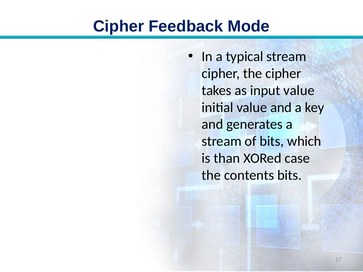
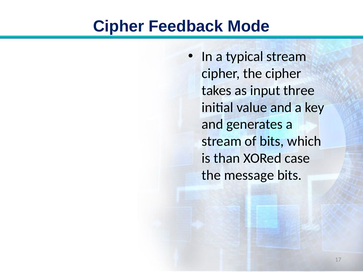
input value: value -> three (299, 91)
contents: contents -> message (249, 175)
